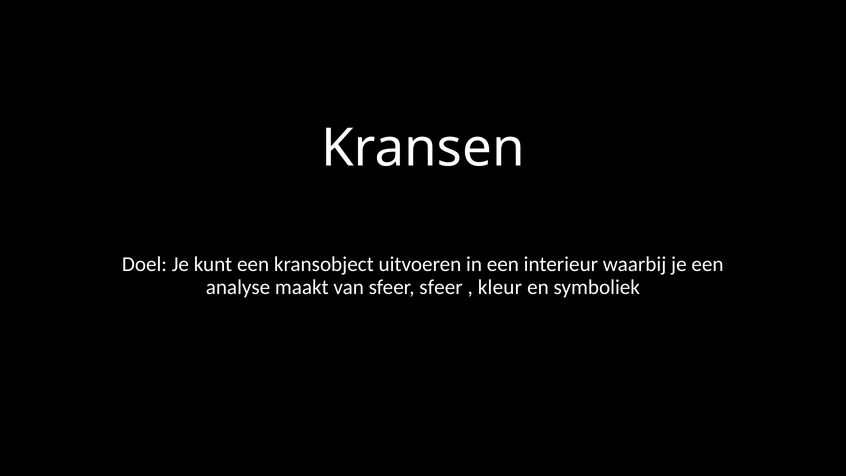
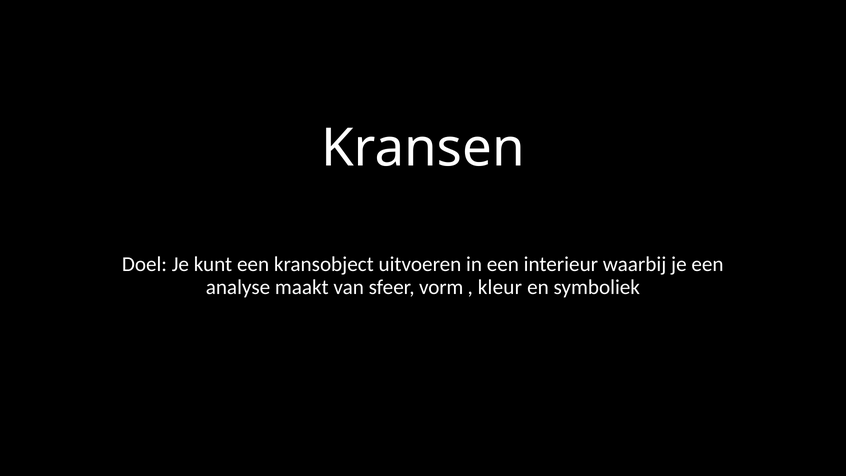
sfeer sfeer: sfeer -> vorm (441, 287)
